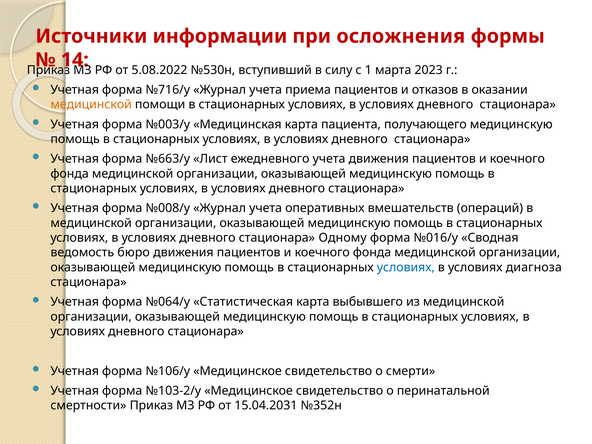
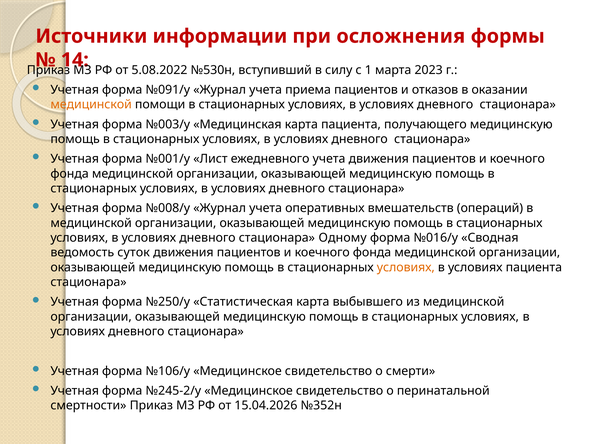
№716/у: №716/у -> №091/у (168, 90)
№663/у: №663/у -> №001/у (168, 159)
бюро: бюро -> суток (134, 253)
условиях colour: blue -> orange (406, 267)
условиях диагноза: диагноза -> пациента (534, 267)
№064/у: №064/у -> №250/у (168, 302)
№103-2/у: №103-2/у -> №245-2/у (173, 391)
15.04.2031: 15.04.2031 -> 15.04.2026 (266, 406)
